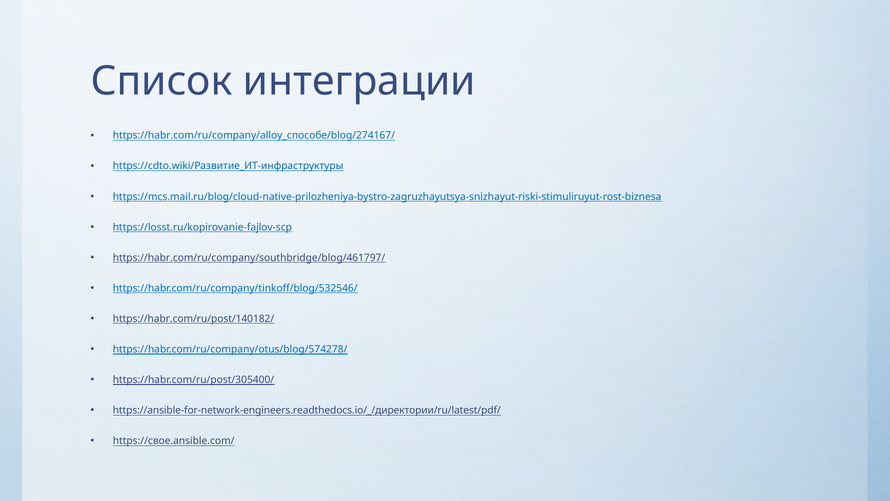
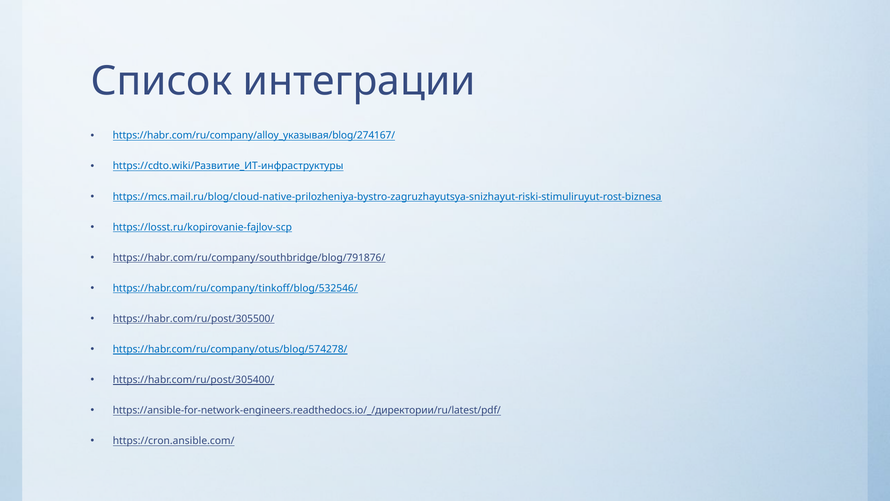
https://habr.com/ru/company/alloy_способе/blog/274167/: https://habr.com/ru/company/alloy_способе/blog/274167/ -> https://habr.com/ru/company/alloy_указывая/blog/274167/ (254, 136)
https://habr.com/ru/company/southbridge/blog/461797/: https://habr.com/ru/company/southbridge/blog/461797/ -> https://habr.com/ru/company/southbridge/blog/791876/ (249, 258)
https://habr.com/ru/post/140182/: https://habr.com/ru/post/140182/ -> https://habr.com/ru/post/305500/ (193, 319)
https://свое.ansible.com/: https://свое.ansible.com/ -> https://cron.ansible.com/ (174, 441)
